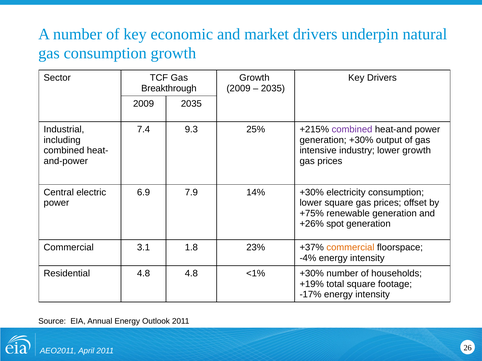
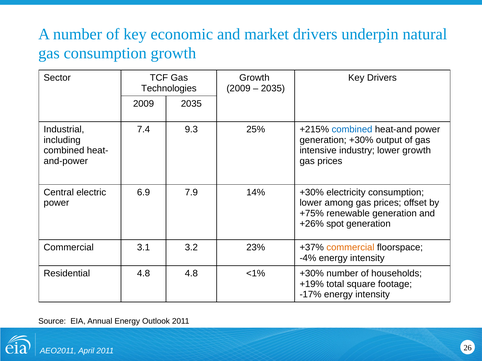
Breakthrough: Breakthrough -> Technologies (169, 88)
combined colour: purple -> blue (352, 130)
lower square: square -> among (339, 203)
1.8: 1.8 -> 3.2 (191, 248)
